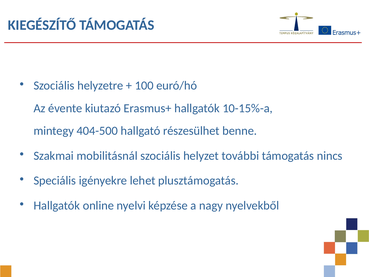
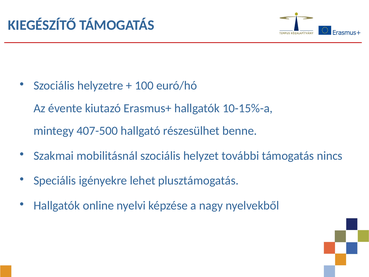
404-500: 404-500 -> 407-500 (97, 131)
